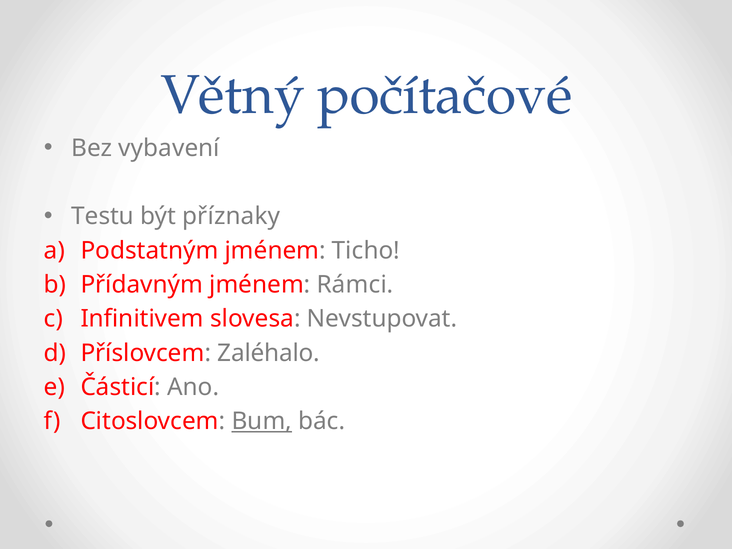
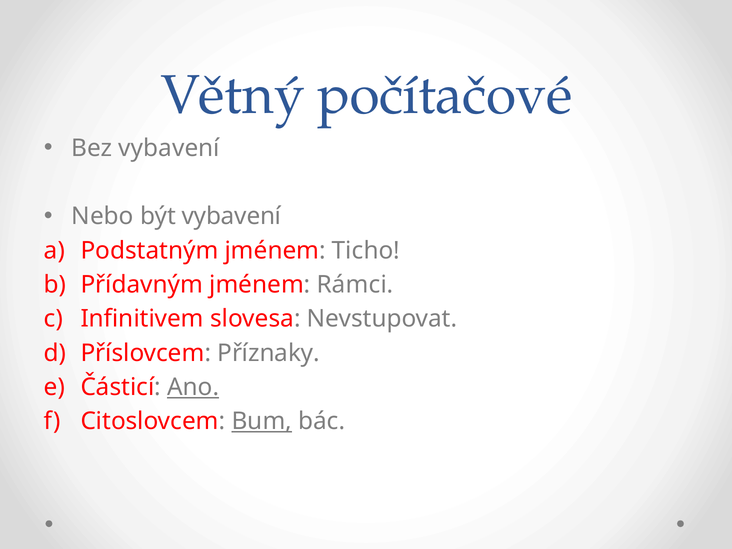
Testu: Testu -> Nebo (103, 216)
být příznaky: příznaky -> vybavení (231, 216)
Zaléhalo: Zaléhalo -> Příznaky (269, 353)
Ano underline: none -> present (193, 387)
